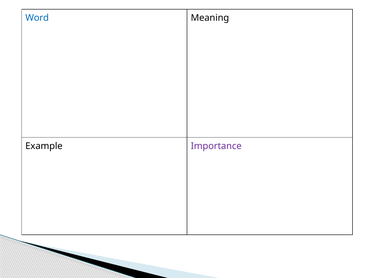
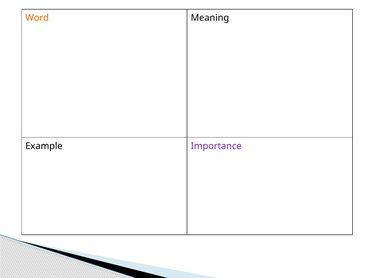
Word colour: blue -> orange (37, 18)
